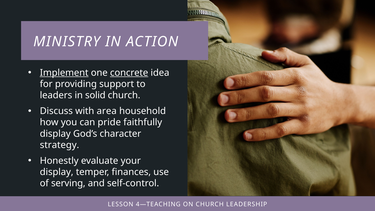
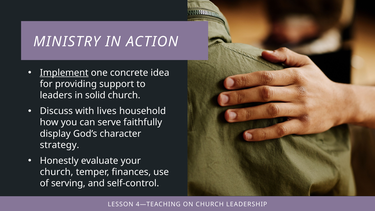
concrete underline: present -> none (129, 73)
area: area -> lives (107, 111)
pride: pride -> serve (109, 122)
display: display -> church (57, 172)
